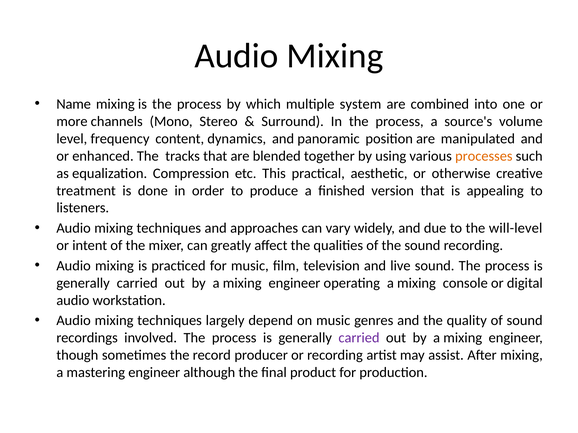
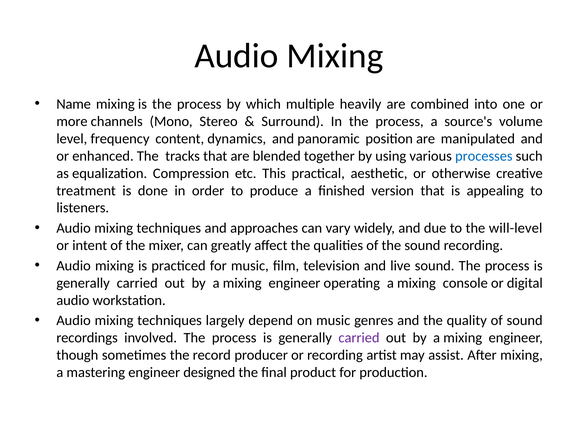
system: system -> heavily (361, 104)
processes colour: orange -> blue (484, 156)
although: although -> designed (209, 373)
